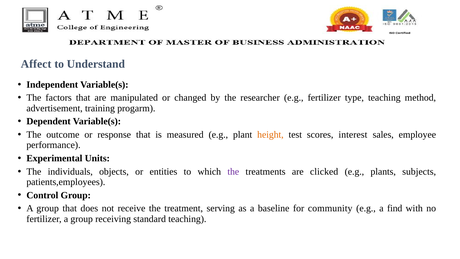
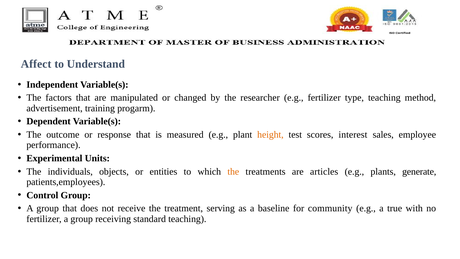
the colour: purple -> orange (233, 171)
clicked: clicked -> articles (324, 171)
subjects: subjects -> generate (419, 171)
find: find -> true (395, 208)
